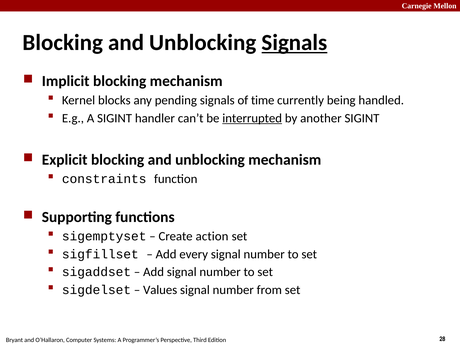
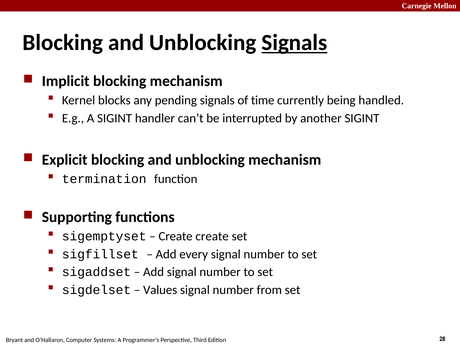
interrupted underline: present -> none (252, 118)
constraints: constraints -> termination (104, 179)
Create action: action -> create (212, 236)
